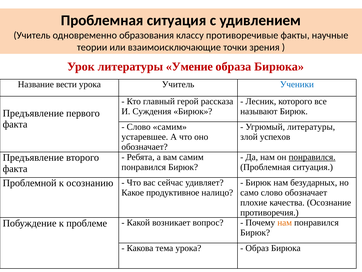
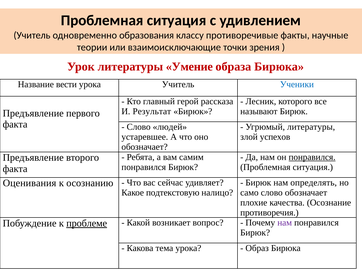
Суждения: Суждения -> Результат (152, 111)
Слово самим: самим -> людей (170, 127)
безударных: безударных -> определять (314, 182)
Проблемной: Проблемной -> Оценивания (30, 183)
продуктивное: продуктивное -> подтекстовую (173, 192)
проблеме underline: none -> present (87, 223)
нам colour: orange -> purple (285, 222)
